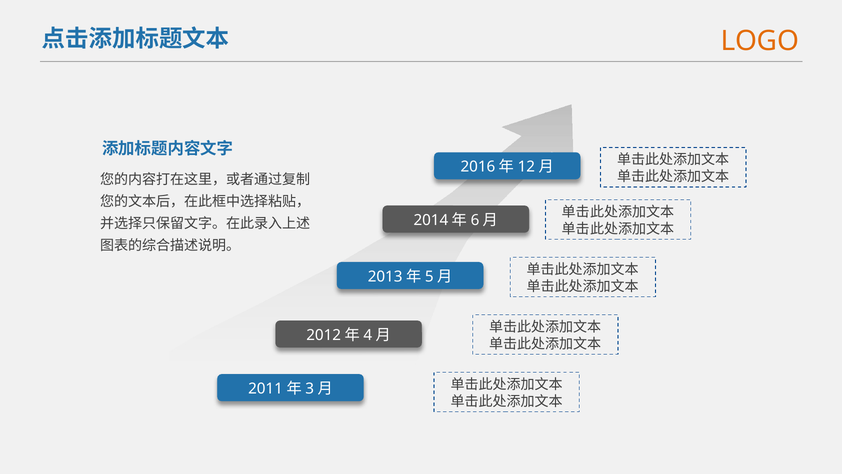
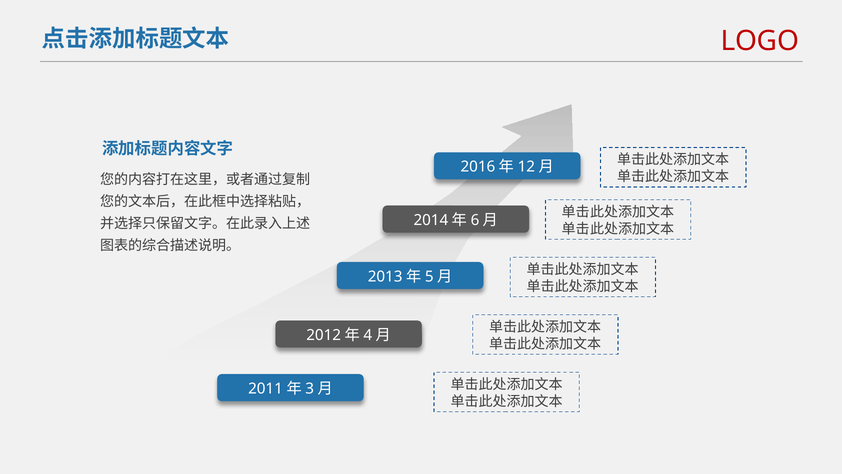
LOGO colour: orange -> red (760, 41)
